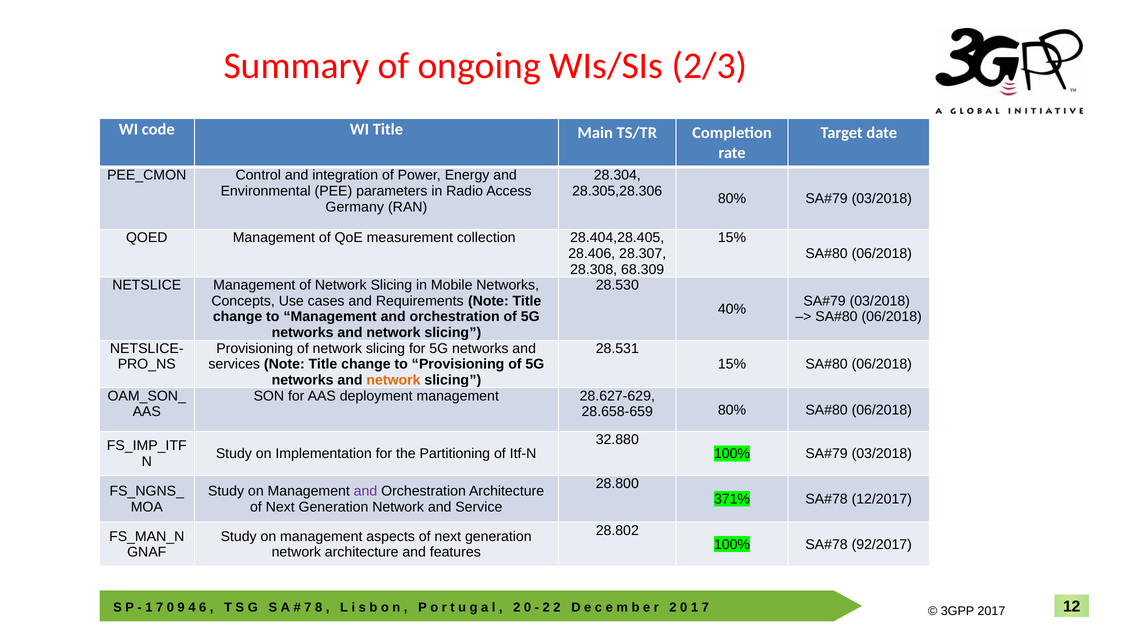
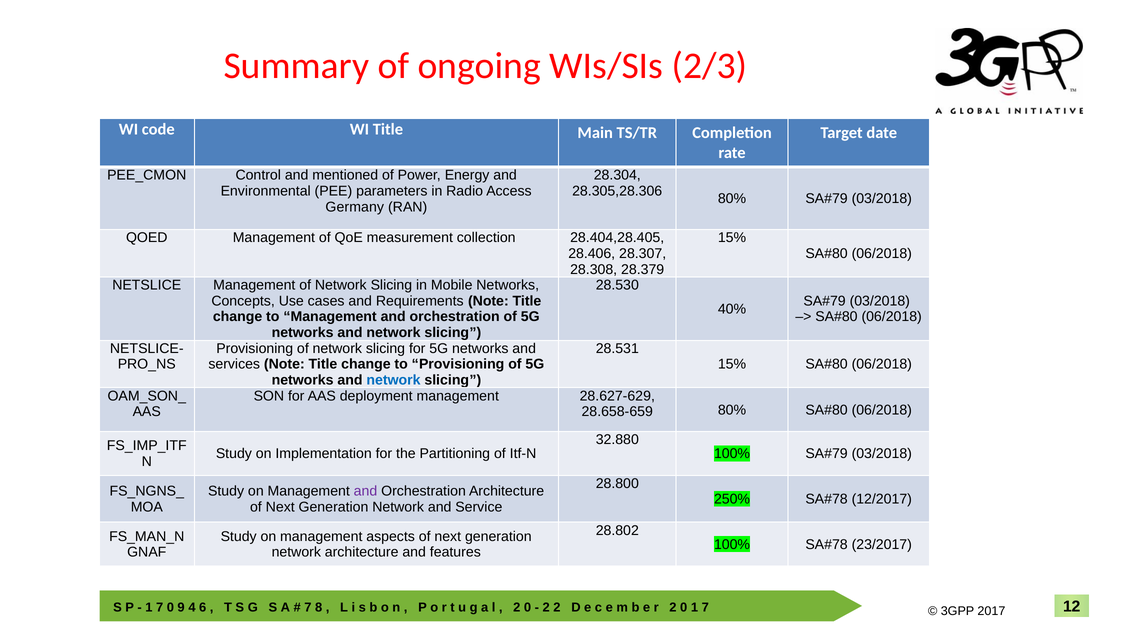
integration: integration -> mentioned (345, 175)
68.309: 68.309 -> 28.379 (643, 270)
network colour: orange -> blue (394, 380)
371%: 371% -> 250% (732, 500)
92/2017: 92/2017 -> 23/2017 (882, 545)
